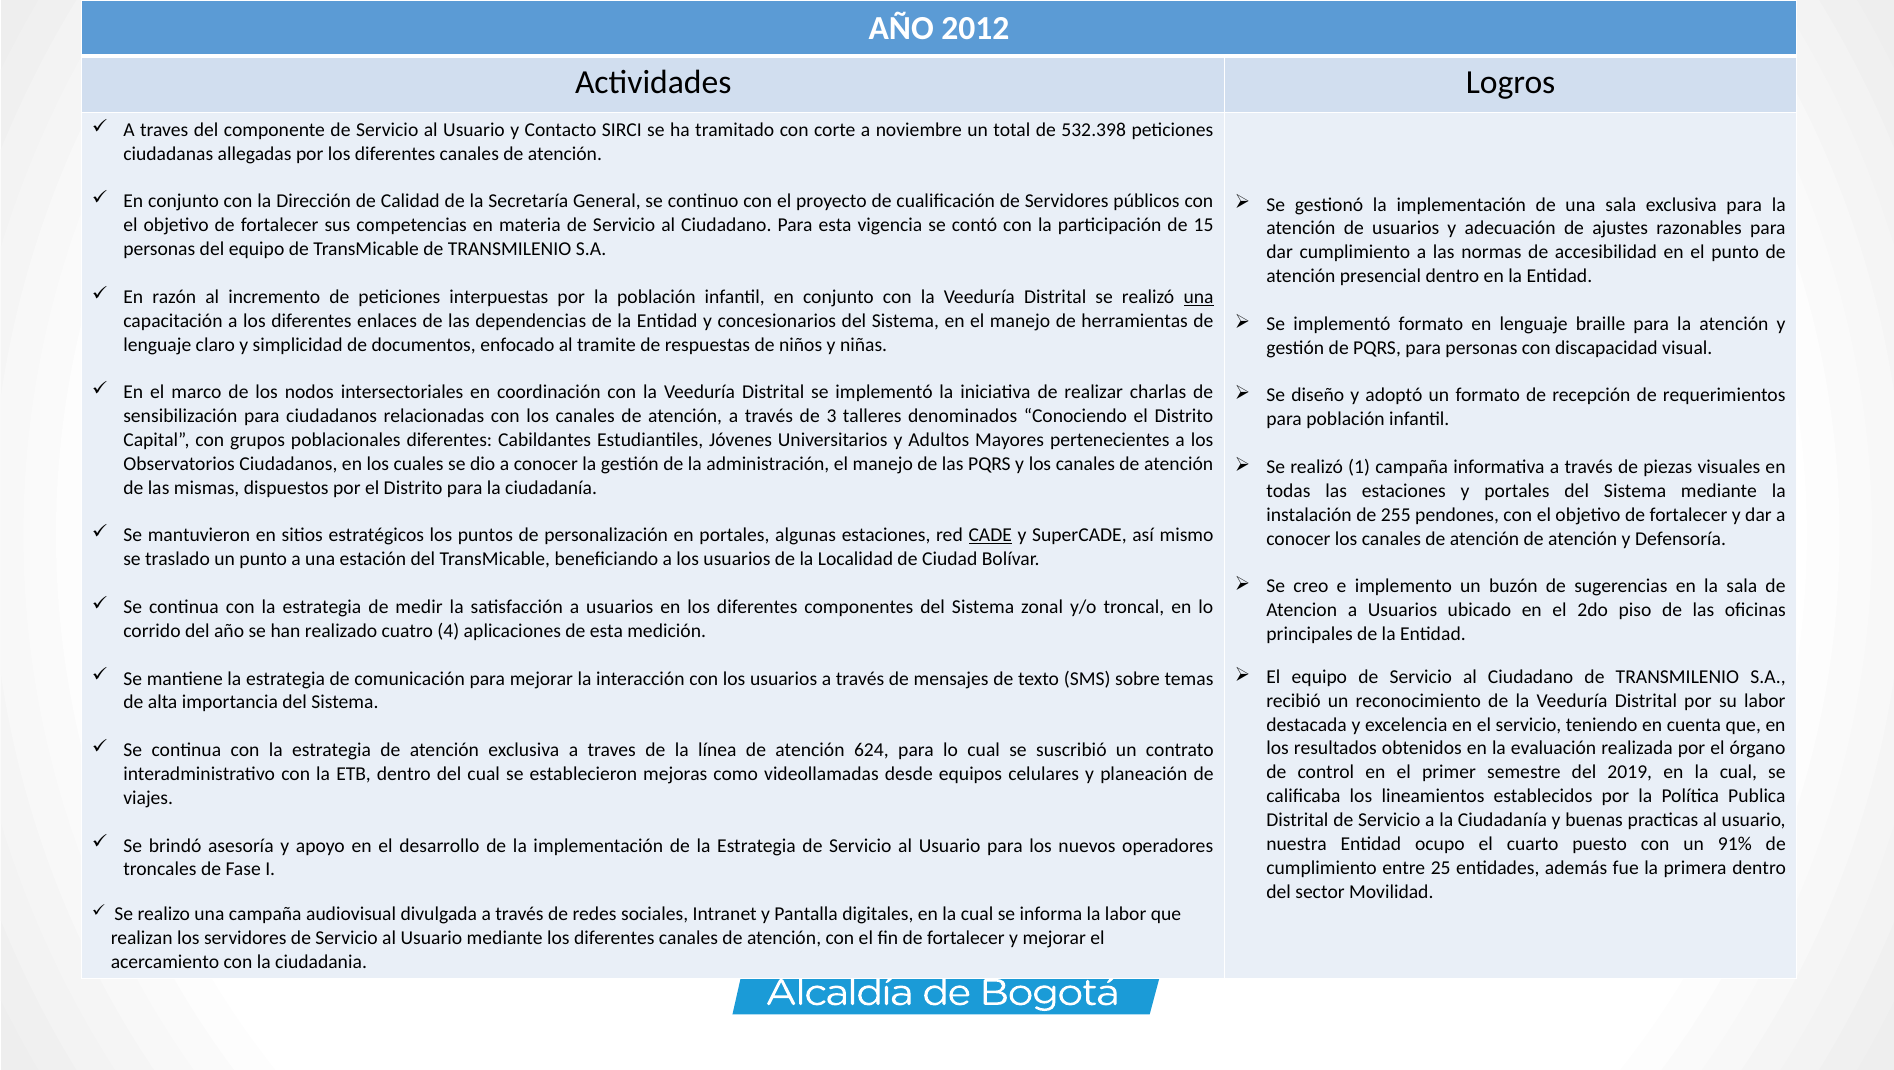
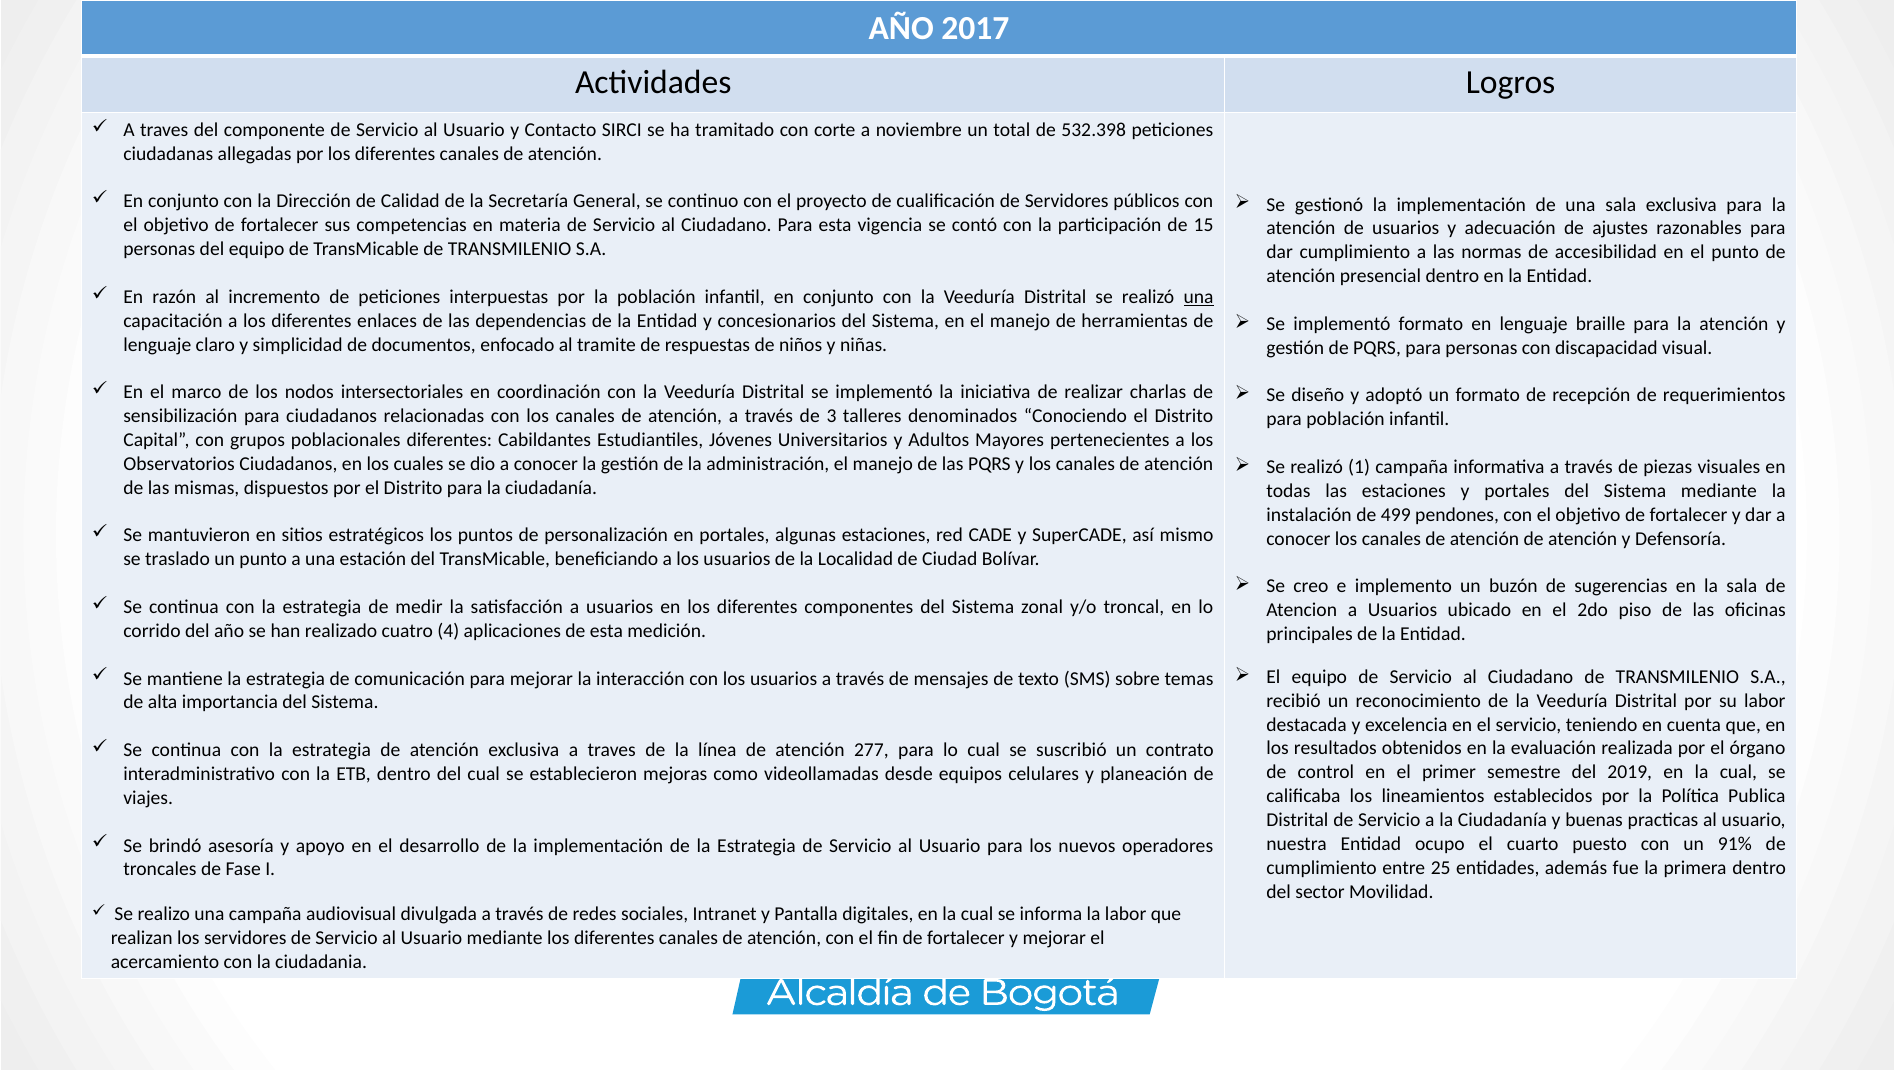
2012: 2012 -> 2017 (975, 28)
255: 255 -> 499 (1396, 515)
CADE underline: present -> none (990, 535)
624: 624 -> 277 (871, 750)
